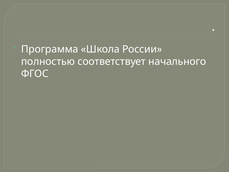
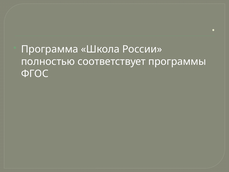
начального: начального -> программы (177, 61)
